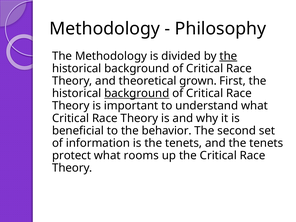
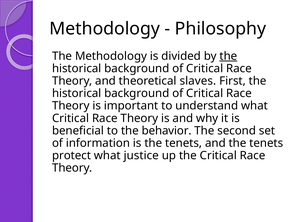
grown: grown -> slaves (198, 81)
background underline: present -> none (137, 93)
rooms: rooms -> justice (141, 156)
